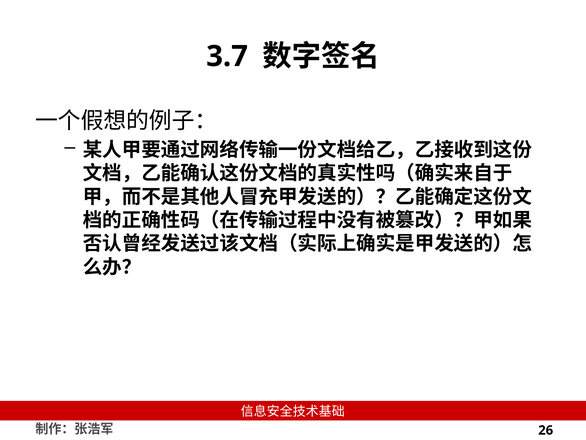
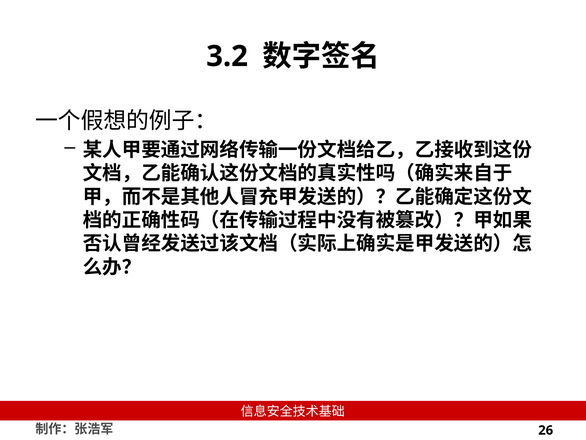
3.7: 3.7 -> 3.2 (227, 56)
